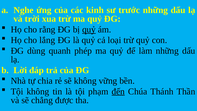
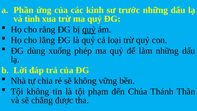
Nghe: Nghe -> Phần (24, 10)
trời: trời -> tình (32, 19)
quanh: quanh -> xuống (60, 51)
đến underline: present -> none (118, 91)
